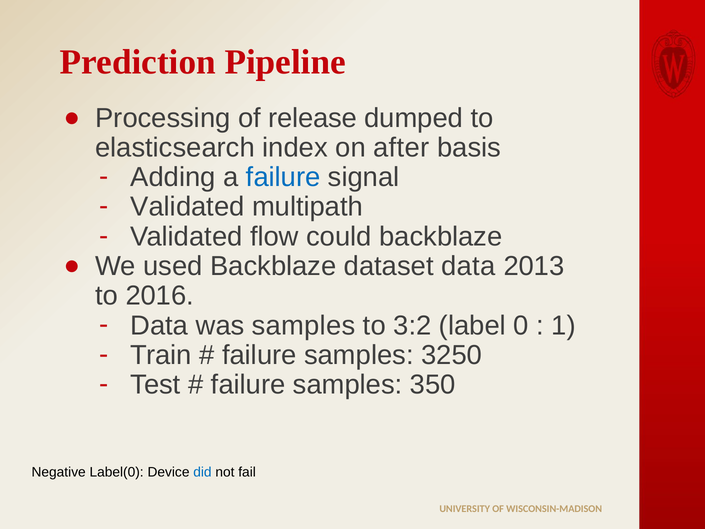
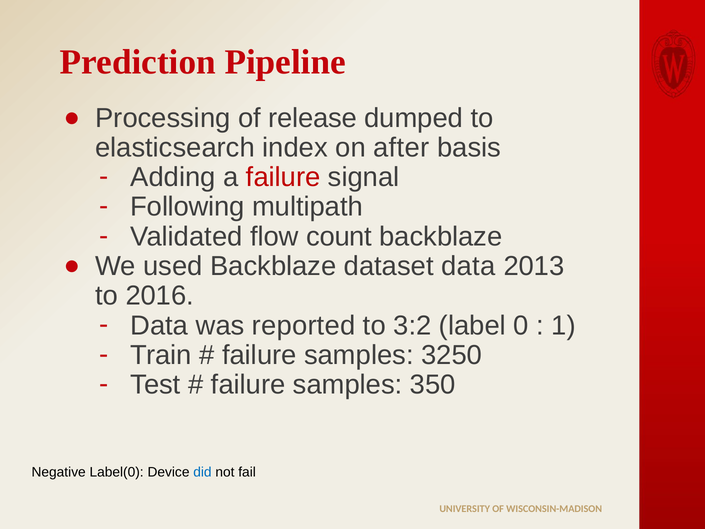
failure colour: blue -> red (283, 177)
Validated: Validated -> Following (188, 207)
could: could -> count (339, 236)
was samples: samples -> reported (304, 325)
